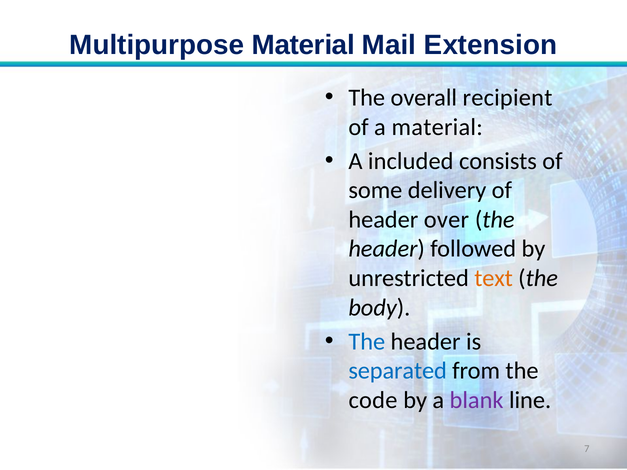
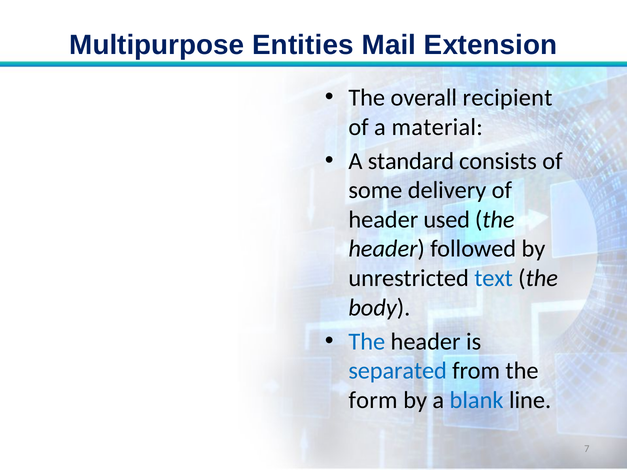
Multipurpose Material: Material -> Entities (303, 45)
included: included -> standard (411, 161)
over: over -> used (447, 220)
text colour: orange -> blue (494, 278)
code: code -> form (373, 400)
blank colour: purple -> blue (477, 400)
